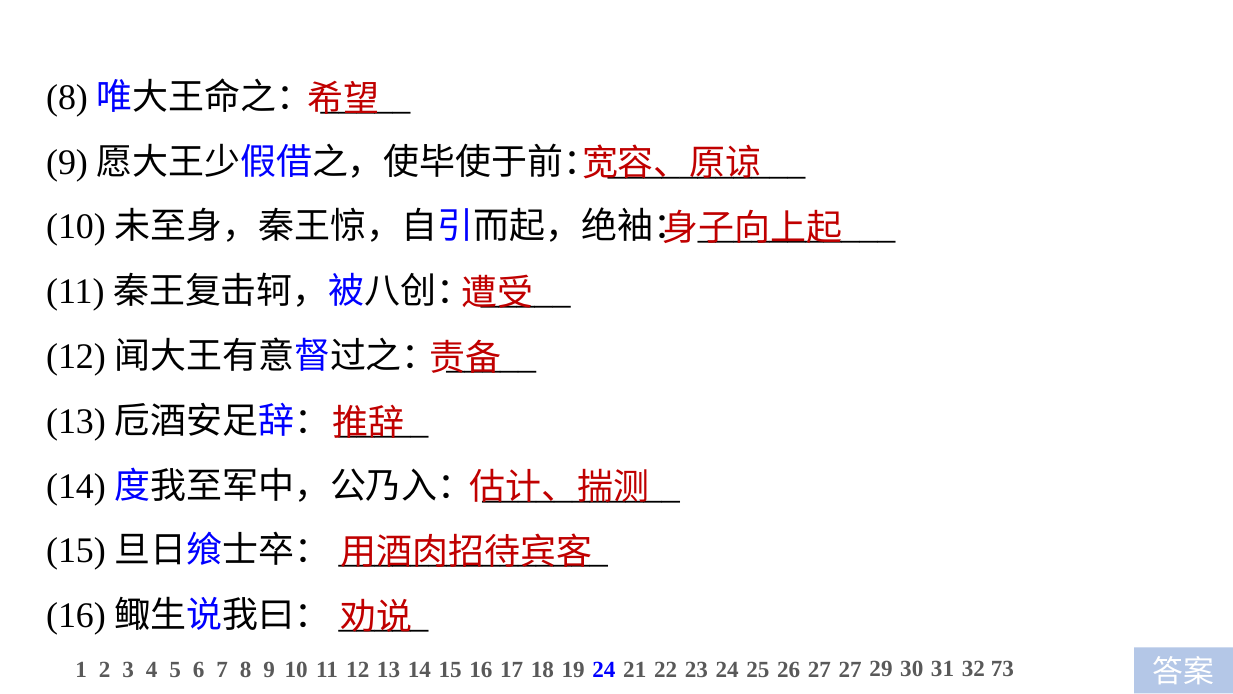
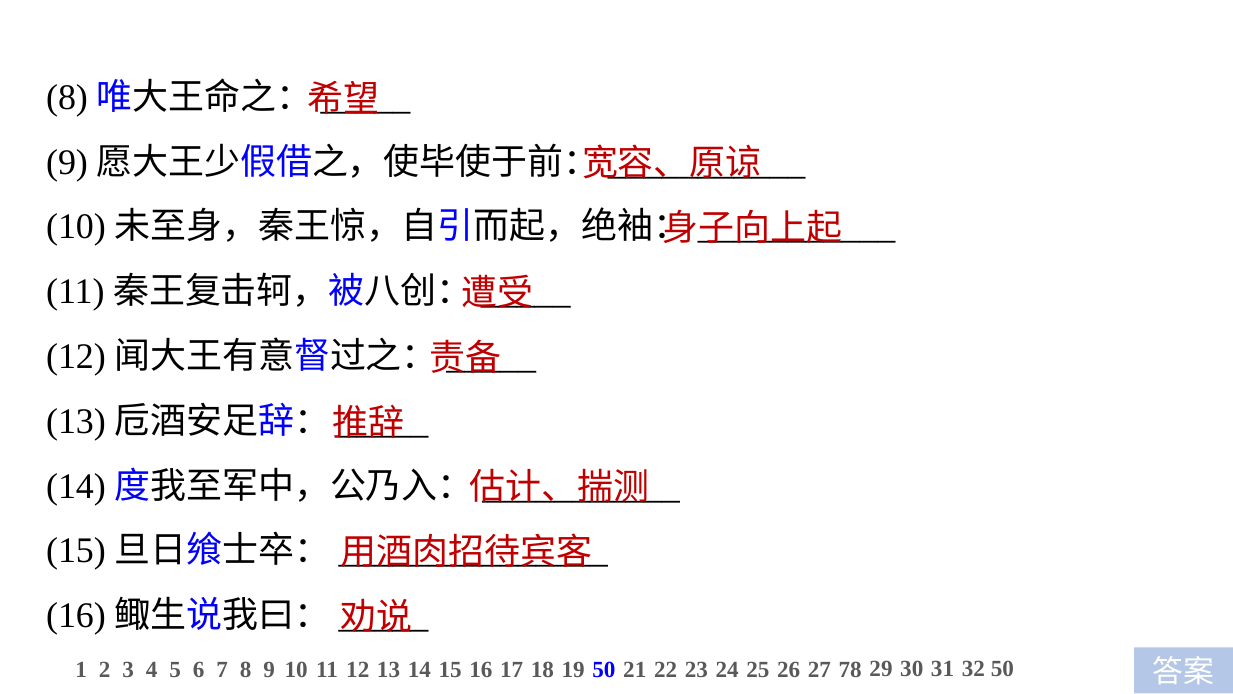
19 24: 24 -> 50 (604, 670)
27 27: 27 -> 78 (850, 670)
32 73: 73 -> 50 (1002, 669)
